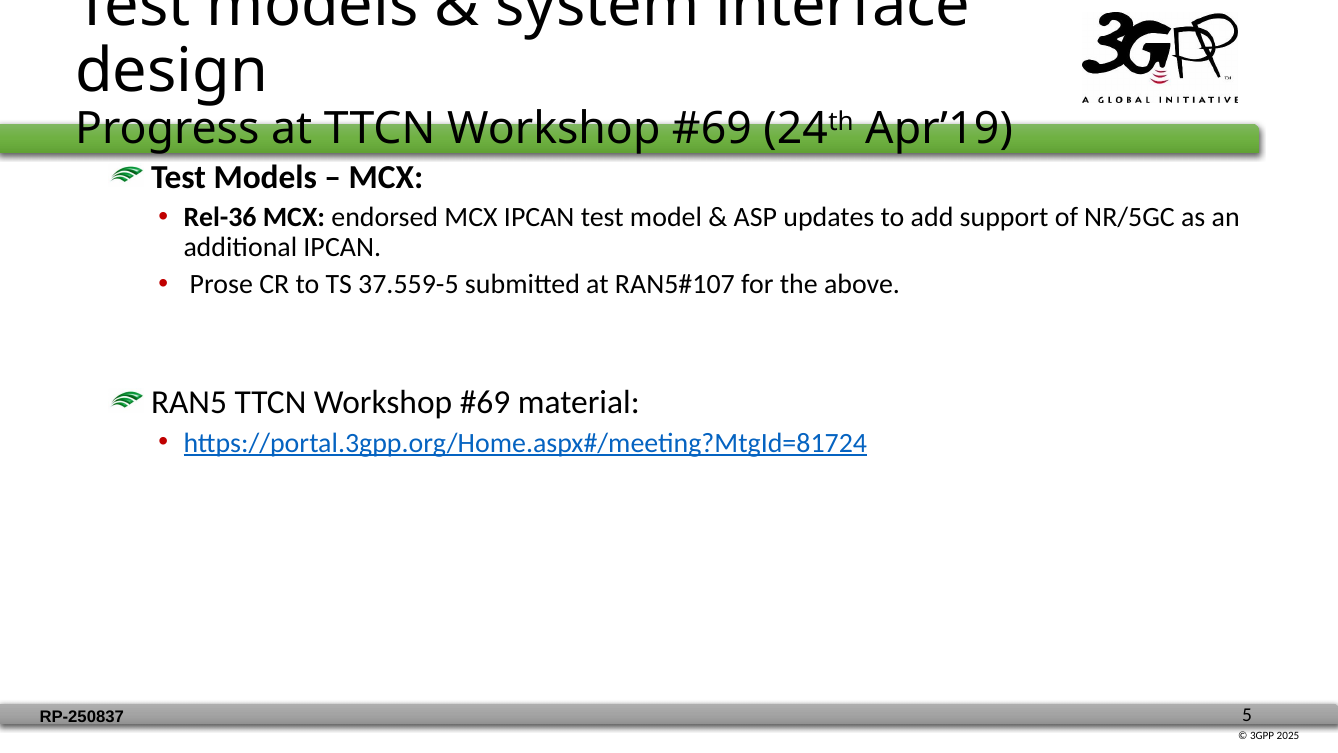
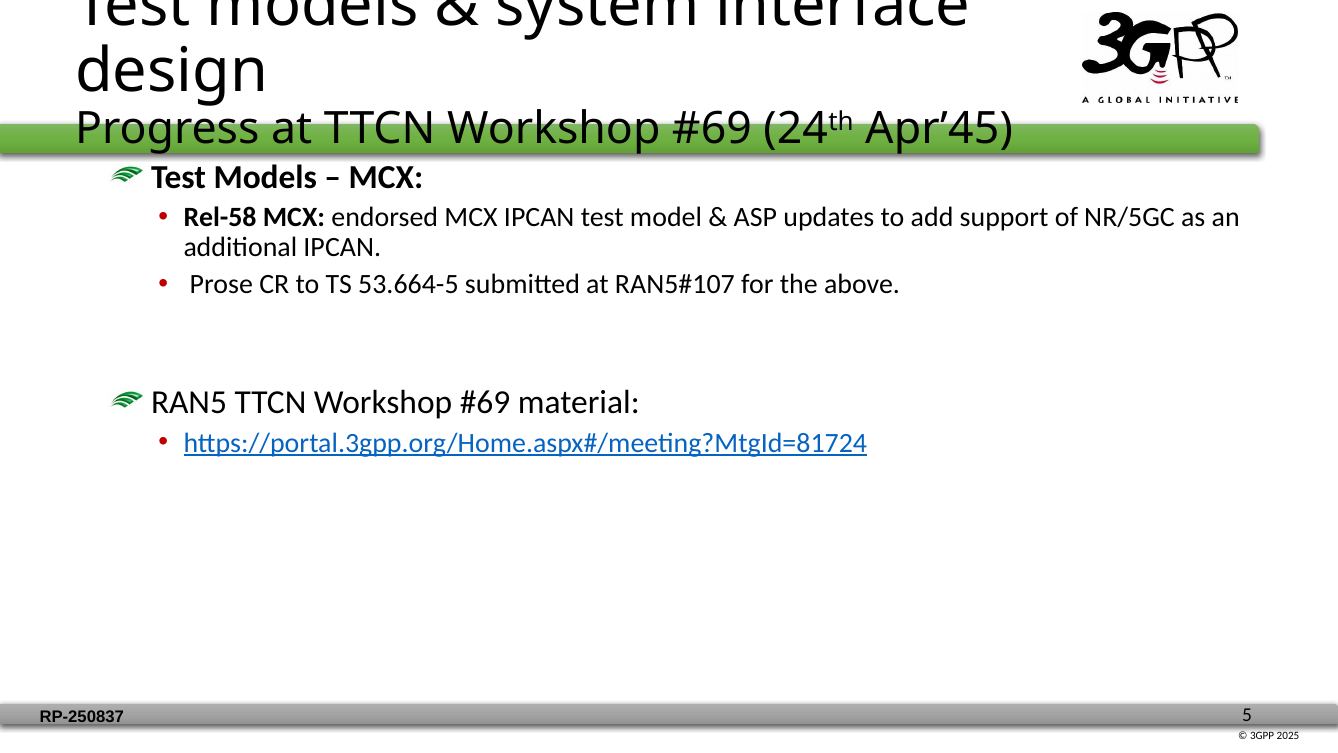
Apr’19: Apr’19 -> Apr’45 (939, 129)
Rel-36: Rel-36 -> Rel-58 (220, 217)
37.559-5: 37.559-5 -> 53.664-5 (408, 284)
